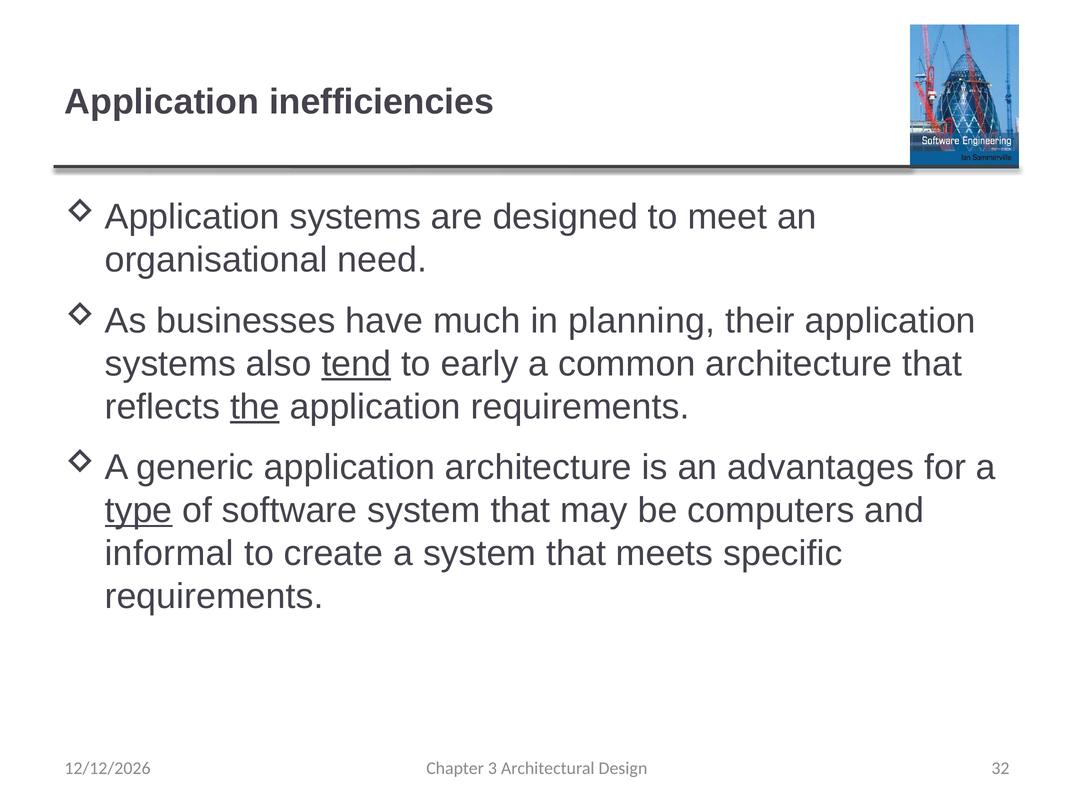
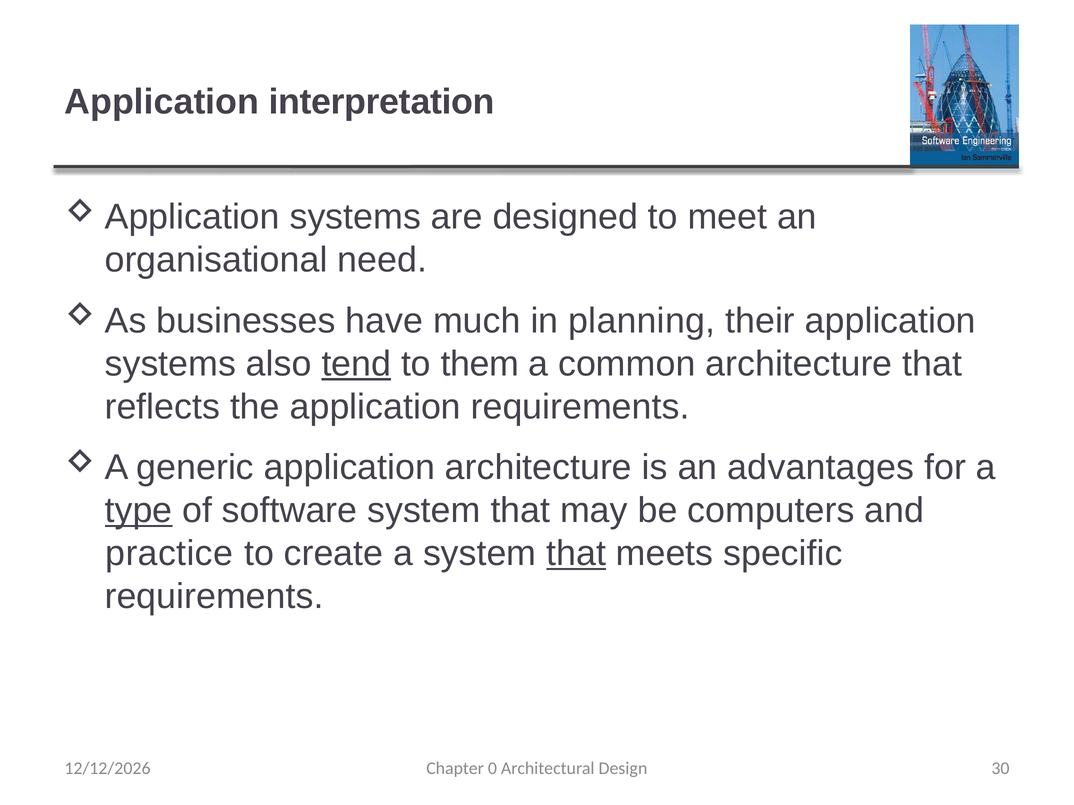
inefficiencies: inefficiencies -> interpretation (382, 102)
early: early -> them (480, 364)
the underline: present -> none (255, 407)
informal: informal -> practice (169, 554)
that underline: none -> present (576, 554)
3: 3 -> 0 (492, 769)
32: 32 -> 30 (1000, 769)
